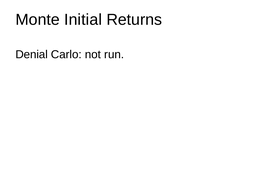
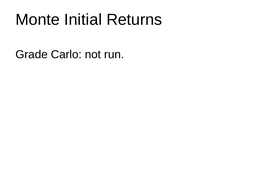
Denial: Denial -> Grade (32, 55)
